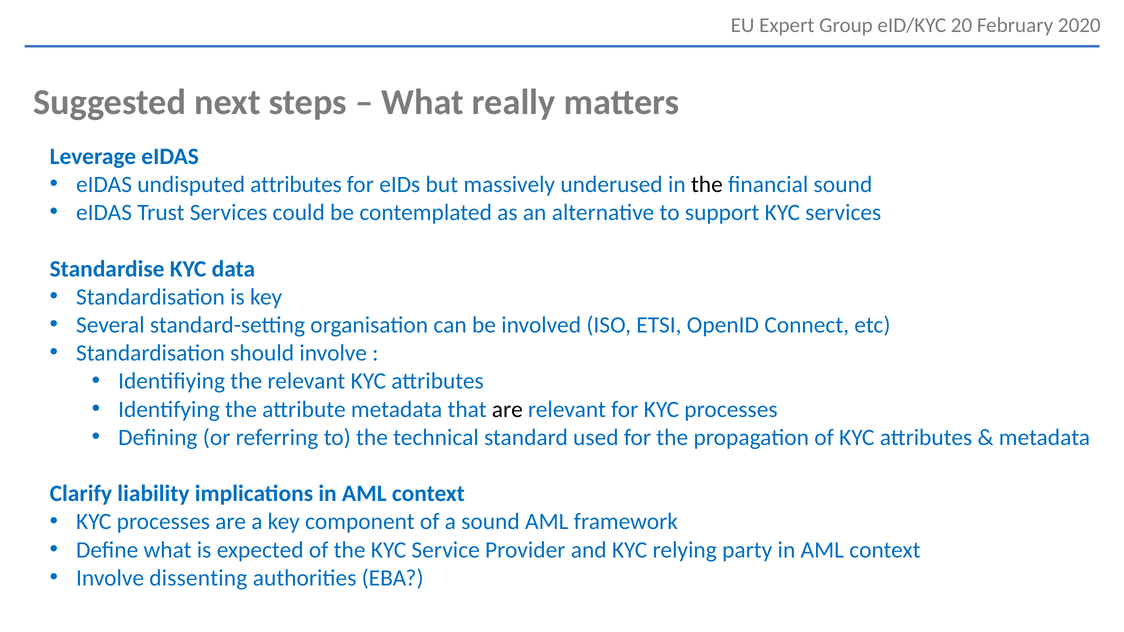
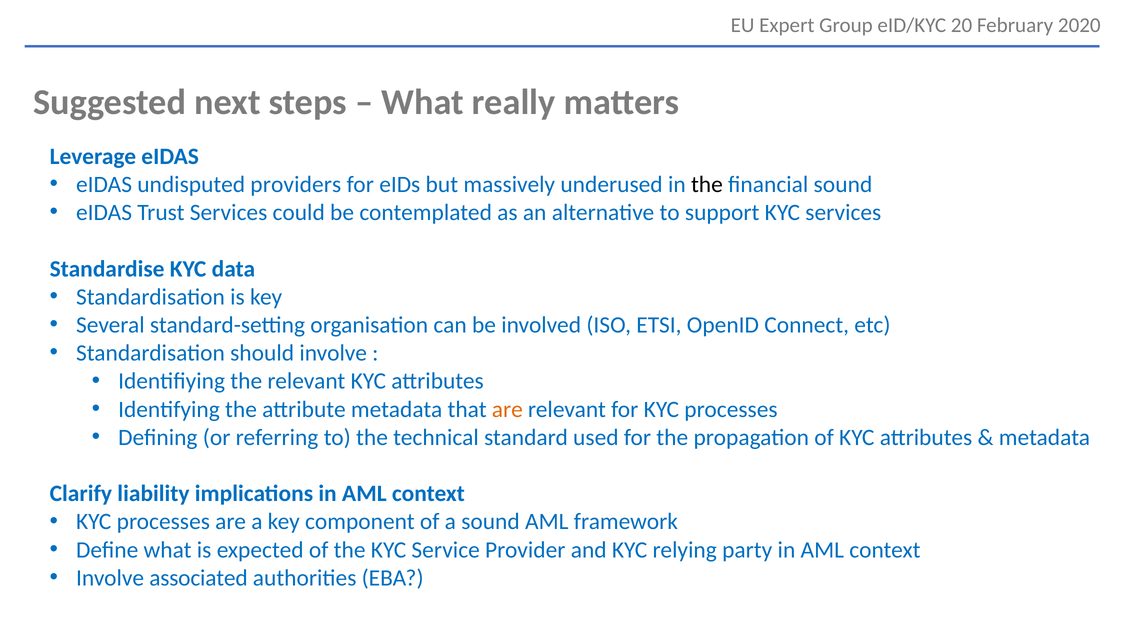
undisputed attributes: attributes -> providers (296, 185)
are colour: black -> orange (507, 409)
dissenting: dissenting -> associated (198, 578)
